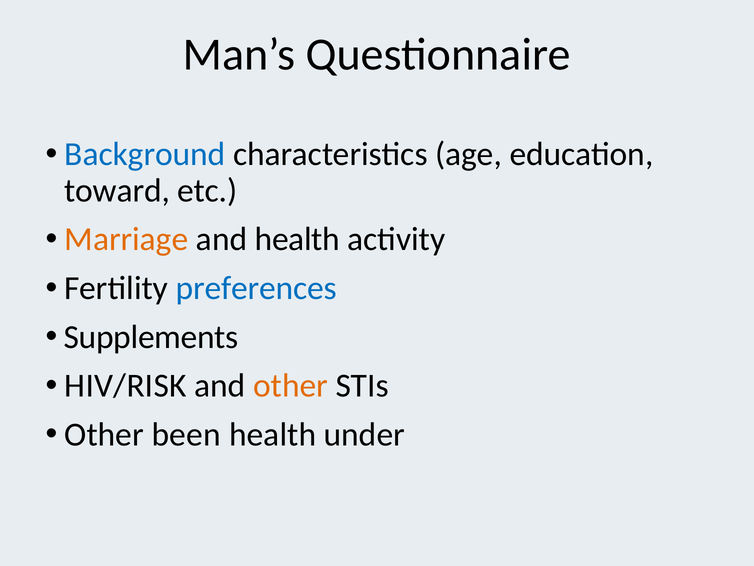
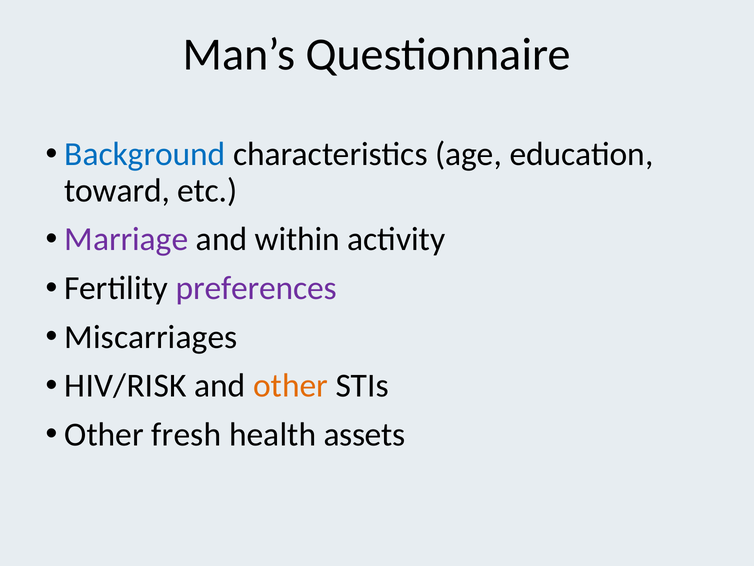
Marriage colour: orange -> purple (126, 239)
and health: health -> within (297, 239)
preferences colour: blue -> purple (256, 288)
Supplements: Supplements -> Miscarriages (151, 337)
been: been -> fresh (186, 434)
under: under -> assets (364, 434)
